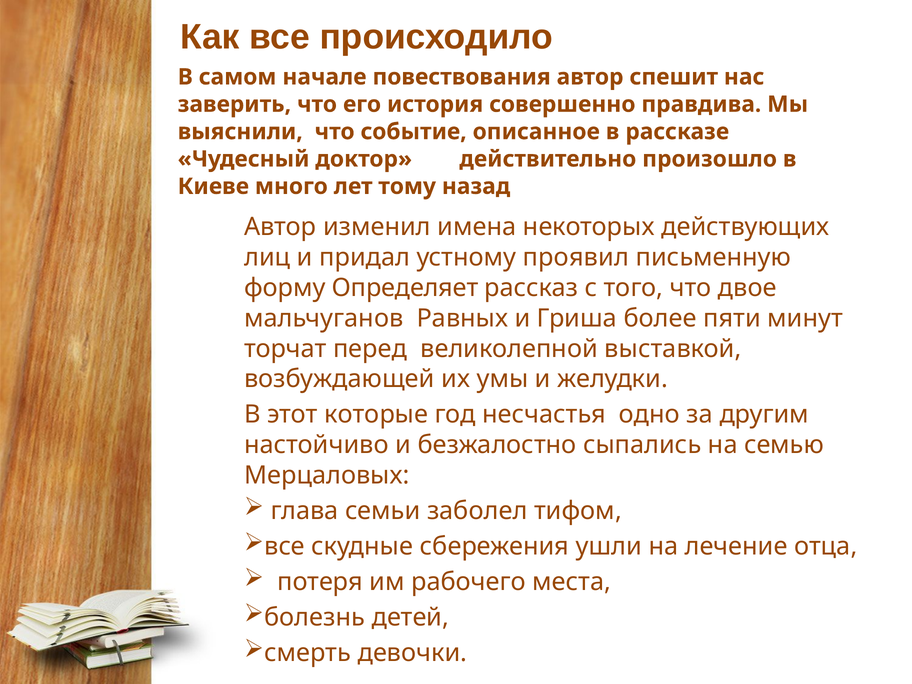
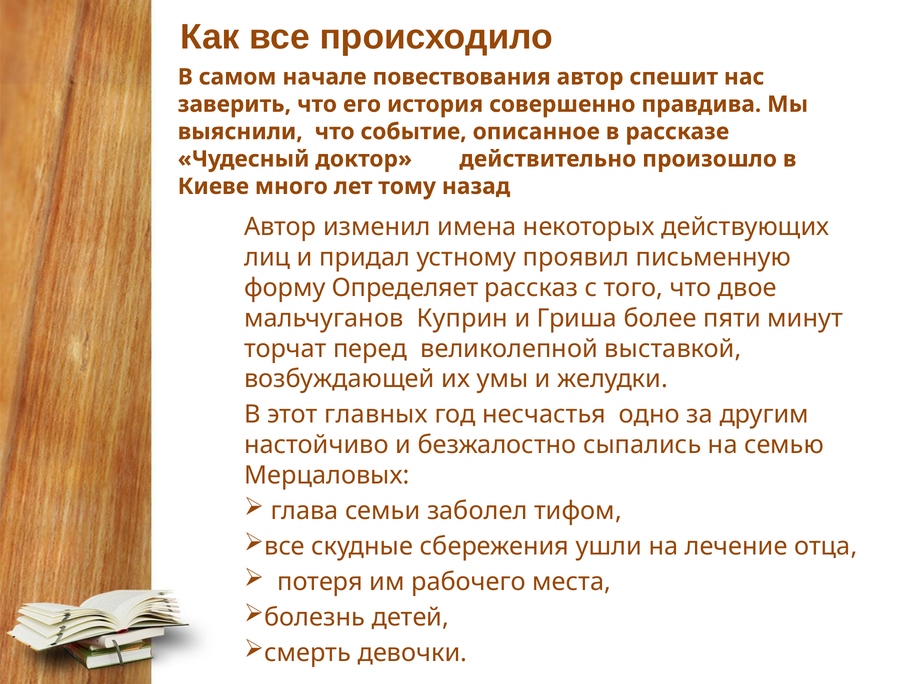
Равных: Равных -> Куприн (462, 318)
которые: которые -> главных (376, 415)
